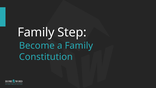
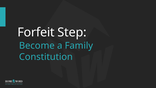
Family: Family -> Forfeit (36, 32)
